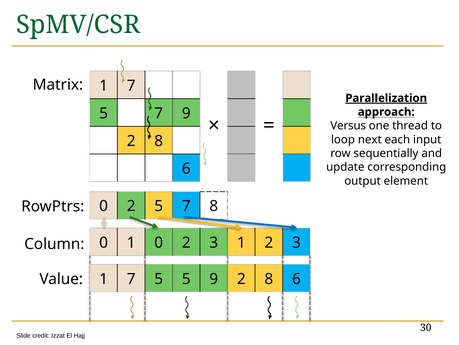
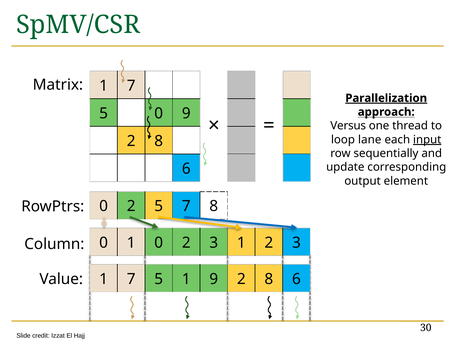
7: 7 -> 0 (159, 113)
next: next -> lane (370, 139)
input underline: none -> present (427, 139)
5 5: 5 -> 1 (186, 278)
